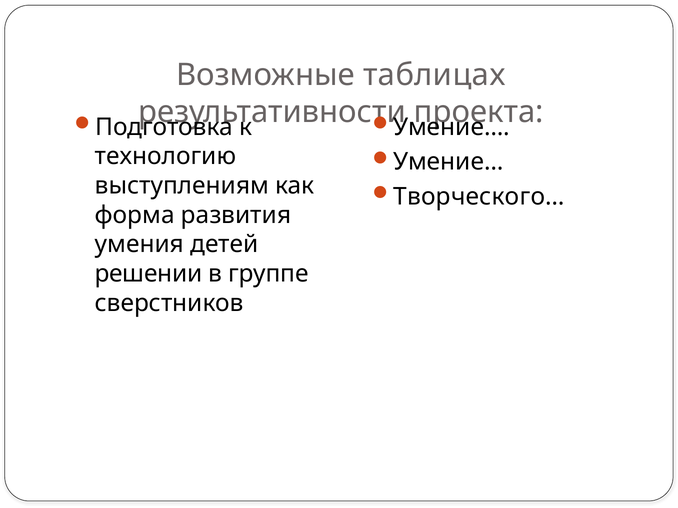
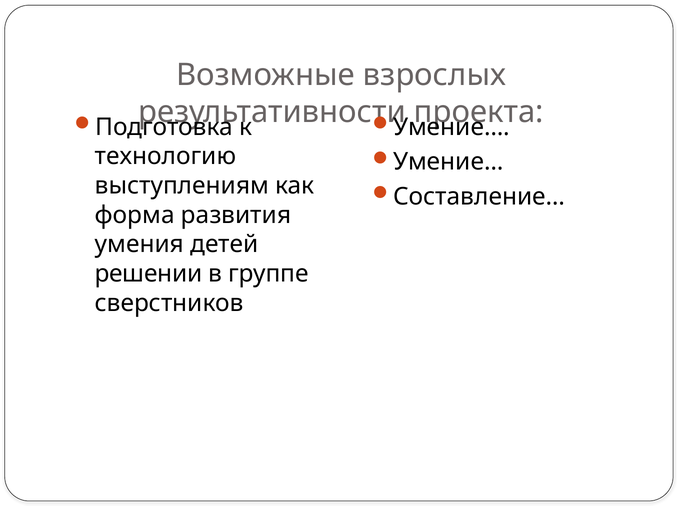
таблицах: таблицах -> взрослых (434, 75)
Творческого…: Творческого… -> Составление… (479, 197)
